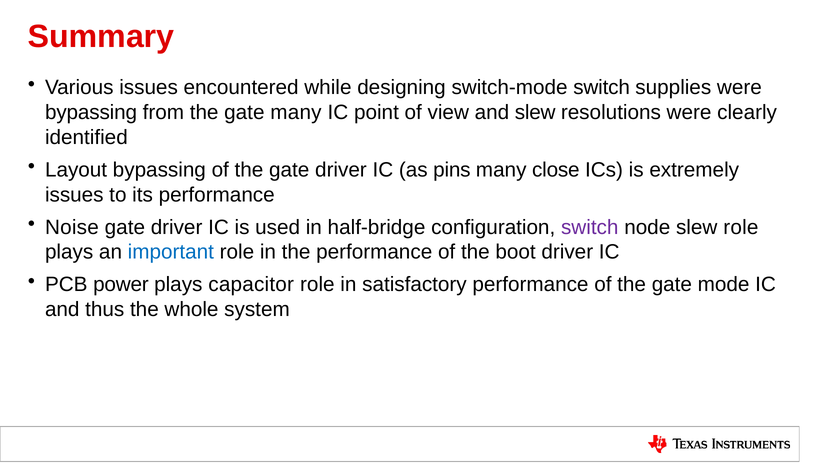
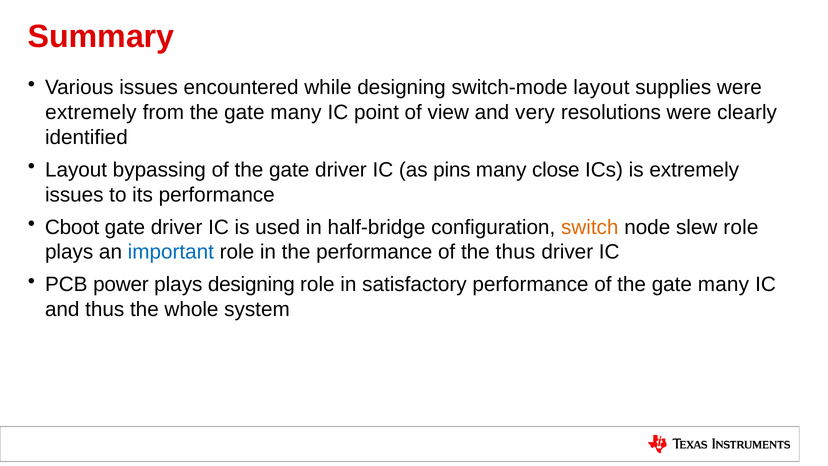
switch-mode switch: switch -> layout (601, 88)
bypassing: bypassing -> extremely (91, 112)
and slew: slew -> very (535, 112)
Noise: Noise -> Cboot (72, 227)
switch colour: purple -> orange (590, 227)
the boot: boot -> thus (515, 252)
plays capacitor: capacitor -> designing (251, 284)
of the gate mode: mode -> many (723, 284)
